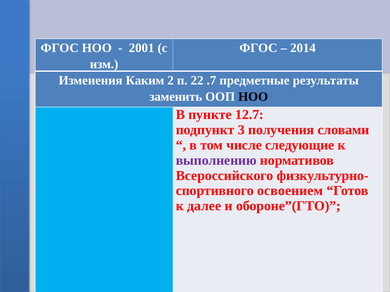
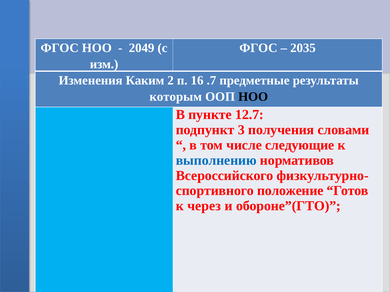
2001: 2001 -> 2049 (142, 48)
2014: 2014 -> 2035 (303, 48)
22: 22 -> 16 (197, 81)
заменить: заменить -> которым (176, 97)
выполнению colour: purple -> blue (216, 161)
освоением: освоением -> положение (290, 191)
далее: далее -> через (204, 206)
